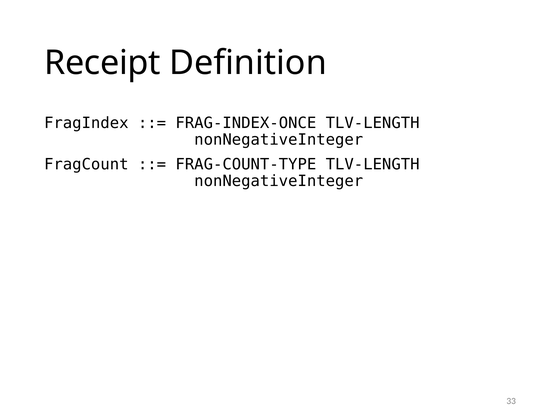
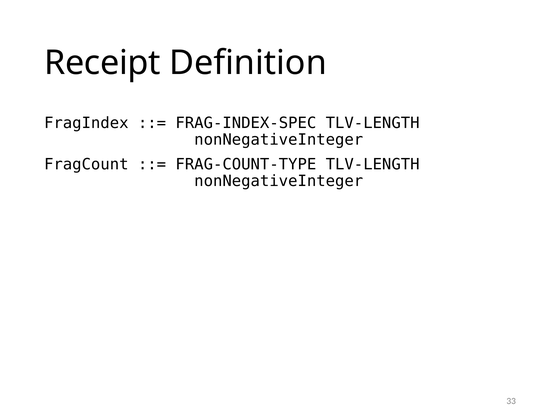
FRAG-INDEX-ONCE: FRAG-INDEX-ONCE -> FRAG-INDEX-SPEC (246, 123)
